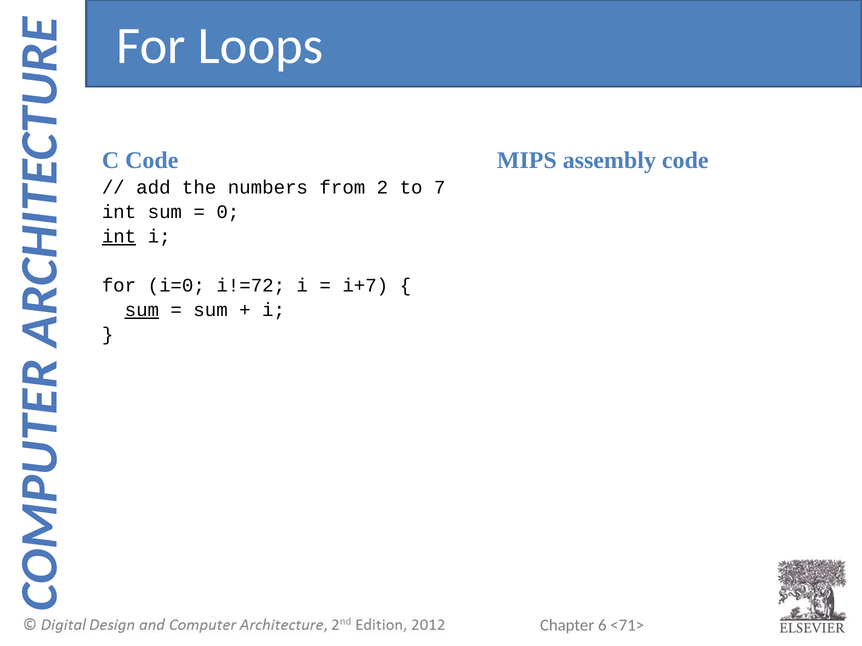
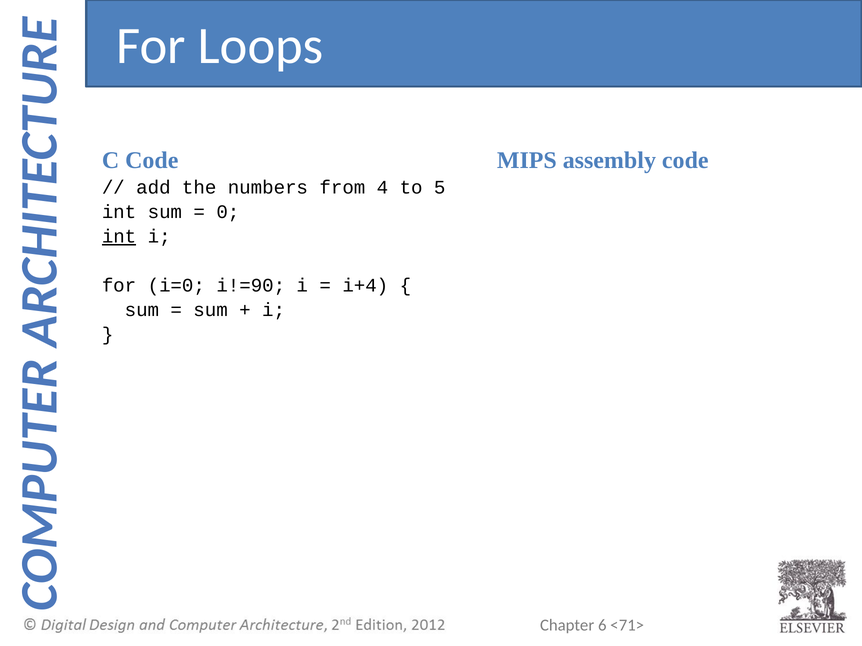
2: 2 -> 4 (382, 188)
7: 7 -> 5 (440, 188)
i!=72: i!=72 -> i!=90 (251, 286)
i+7: i+7 -> i+4 (365, 286)
sum underline: present -> none (142, 310)
